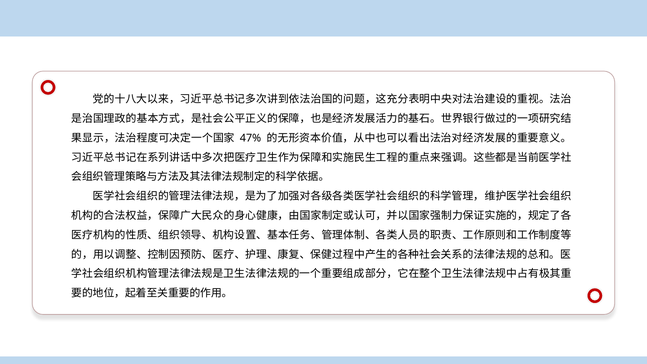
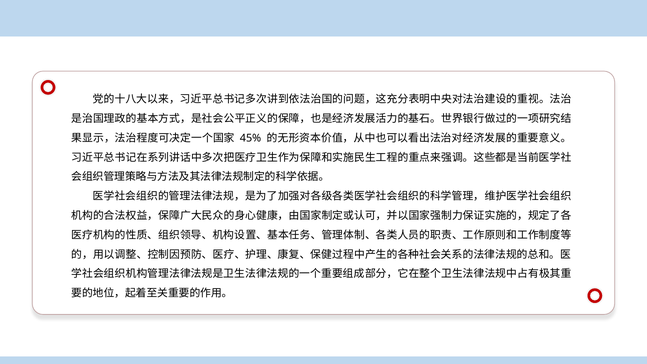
47%: 47% -> 45% (250, 138)
